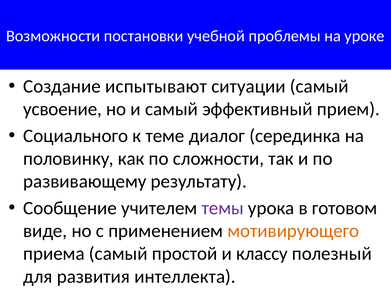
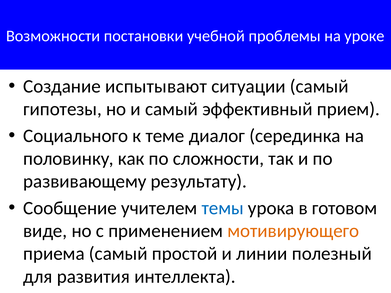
усвоение: усвоение -> гипотезы (62, 109)
темы colour: purple -> blue (223, 208)
классу: классу -> линии (262, 254)
